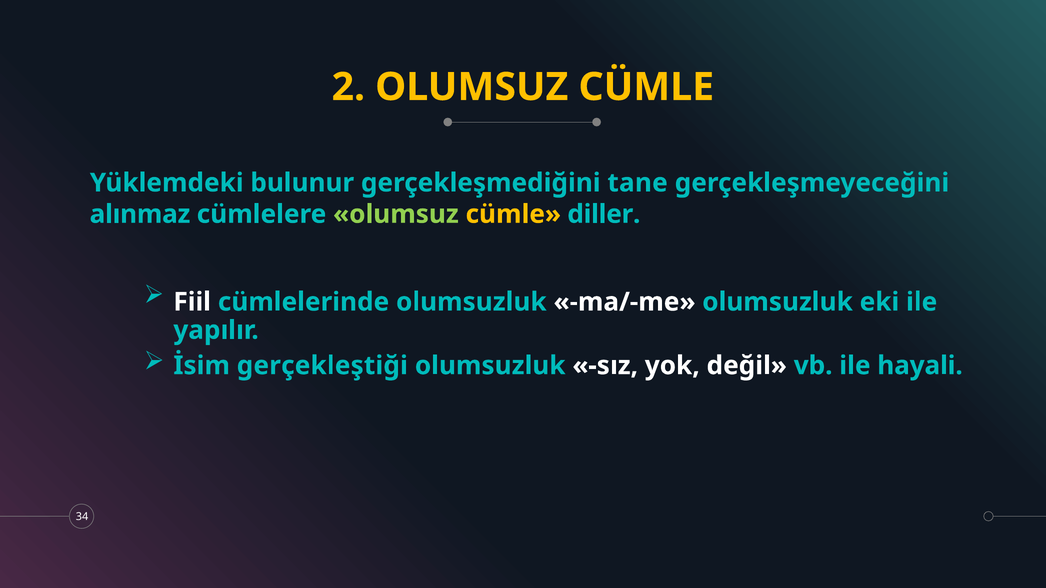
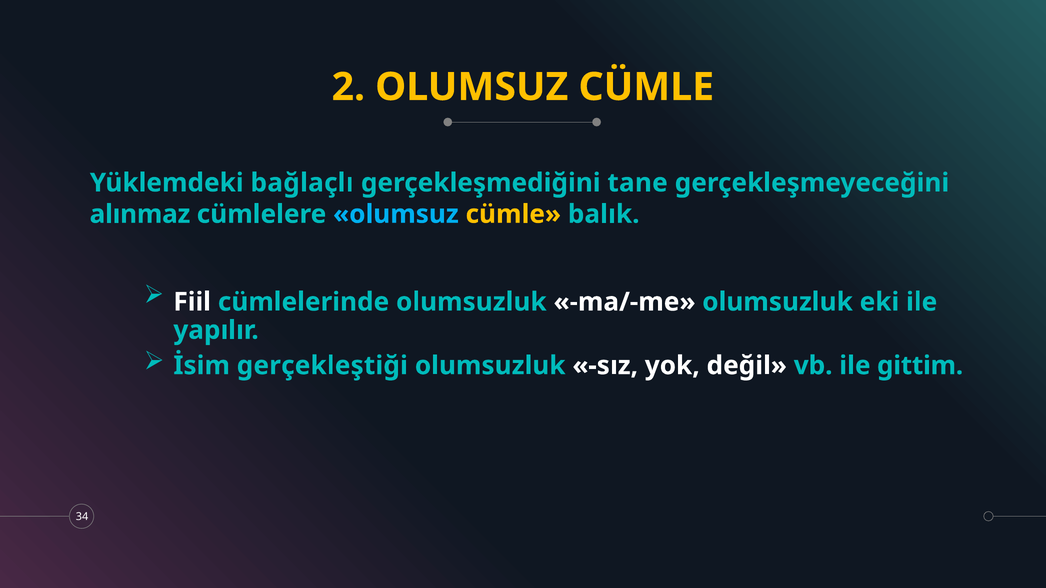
bulunur: bulunur -> bağlaçlı (302, 183)
olumsuz colour: light green -> light blue (396, 214)
diller: diller -> balık (604, 214)
hayali: hayali -> gittim (920, 366)
